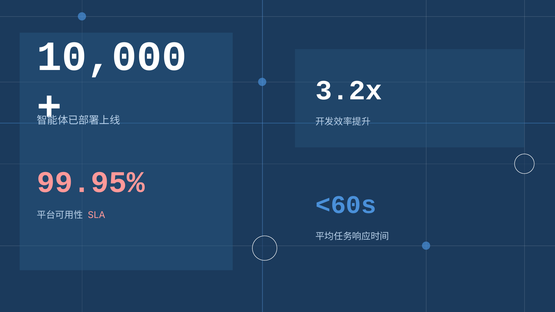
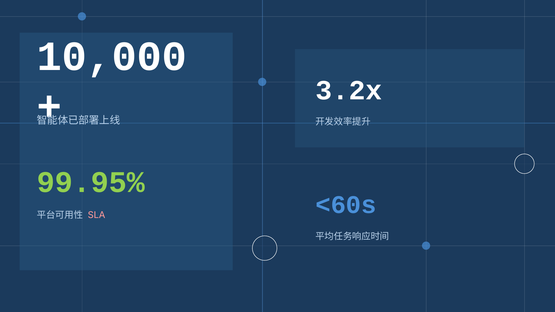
99.95% colour: pink -> light green (91, 182)
